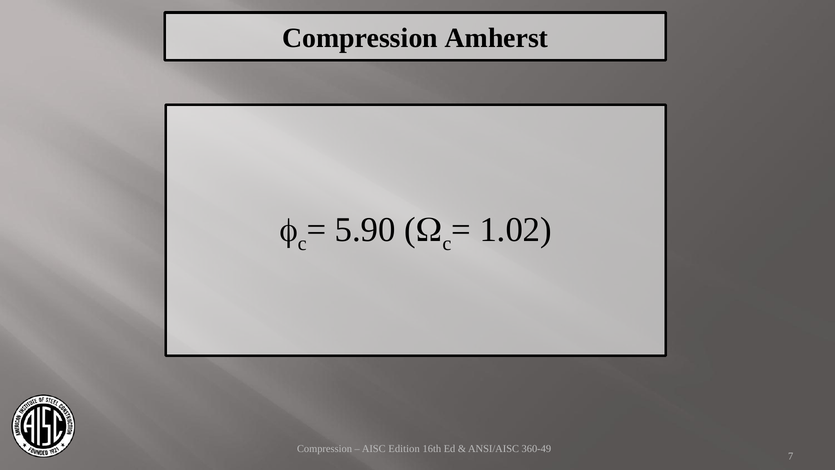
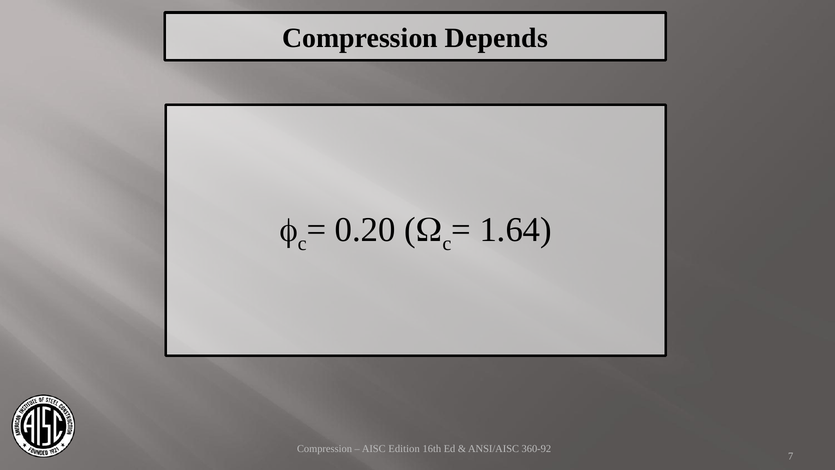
Amherst: Amherst -> Depends (496, 38)
5.90: 5.90 -> 0.20 (365, 230)
1.02: 1.02 -> 1.64 (516, 230)
360-49: 360-49 -> 360-92 (536, 448)
